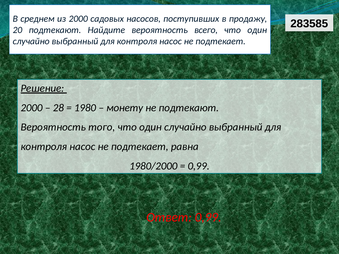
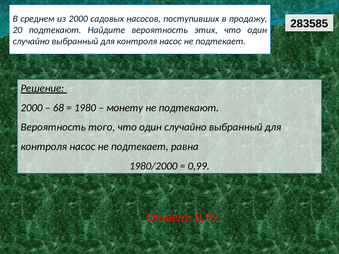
всего: всего -> этих (206, 30)
28: 28 -> 68 (58, 108)
